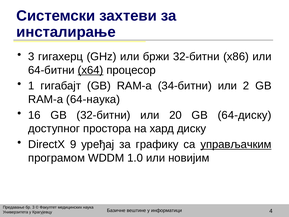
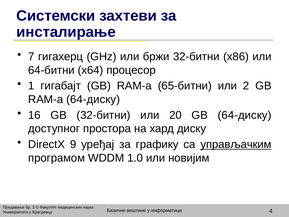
3: 3 -> 7 (31, 57)
x64 underline: present -> none (91, 70)
34-битни: 34-битни -> 65-битни (185, 86)
RAM-a 64-наука: 64-наука -> 64-диску (93, 99)
